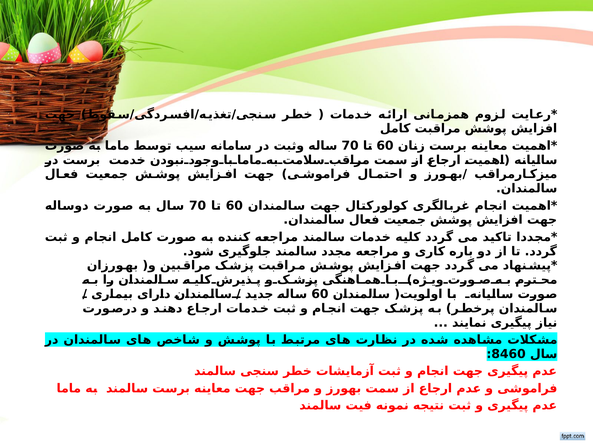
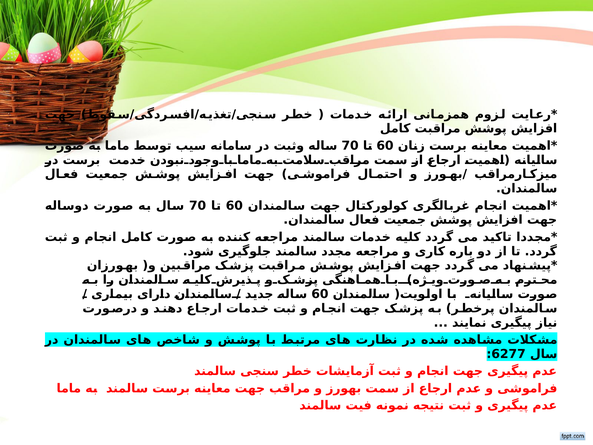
8460: 8460 -> 6277 (509, 354)
